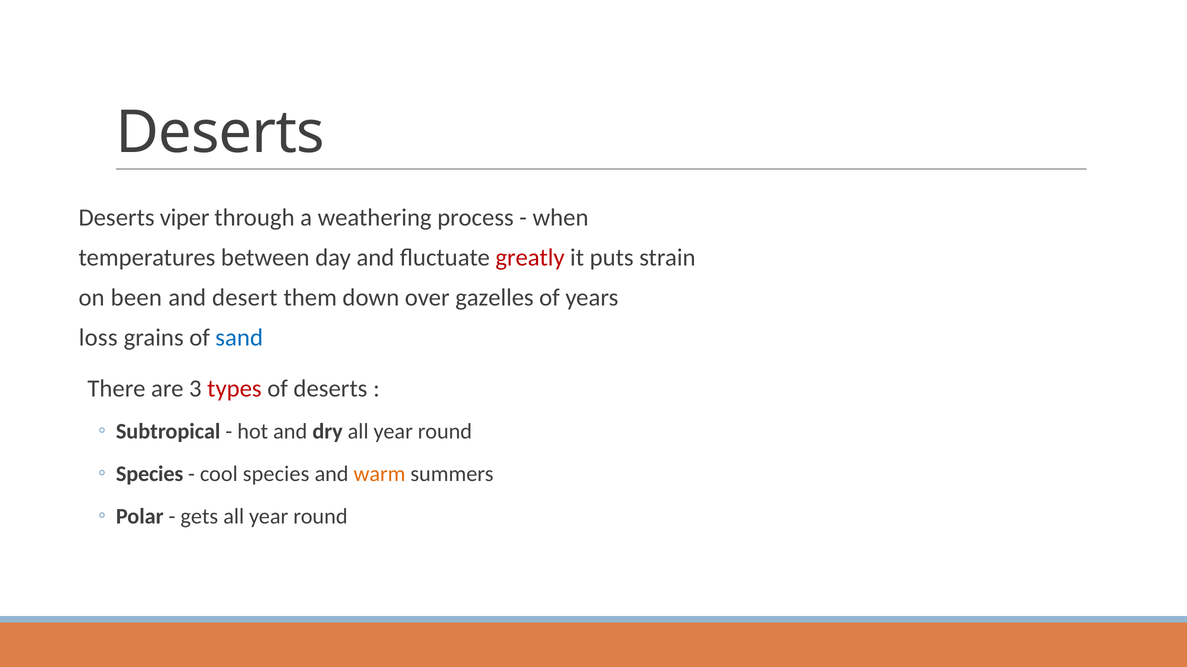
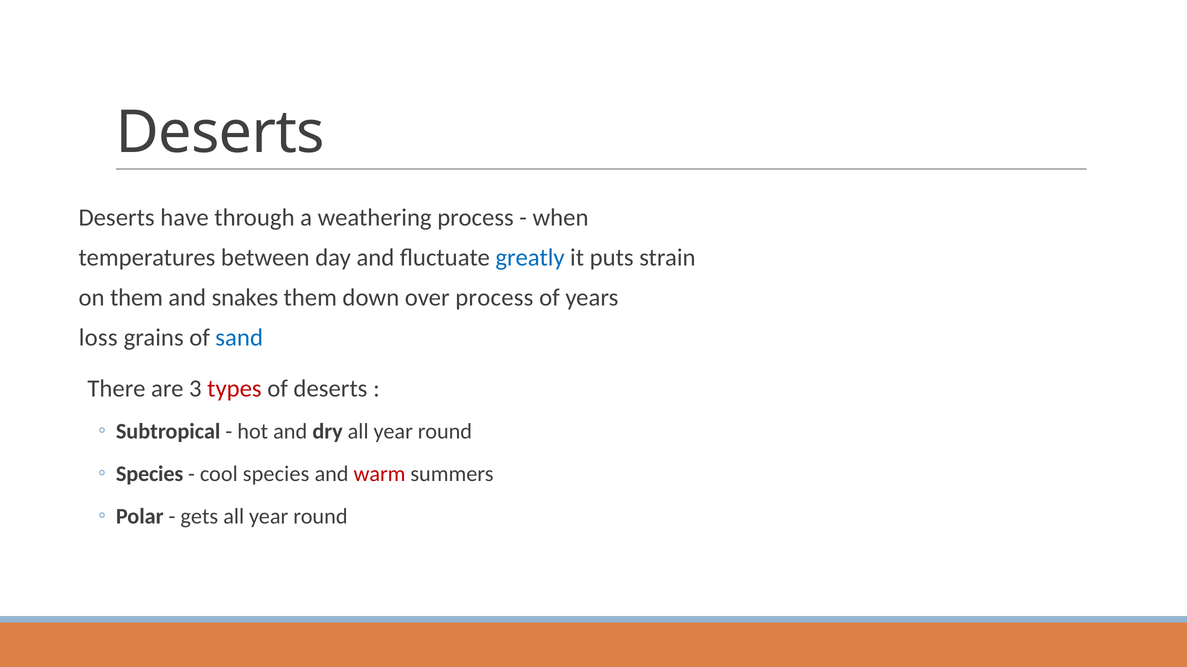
viper: viper -> have (184, 218)
greatly colour: red -> blue (530, 258)
on been: been -> them (137, 298)
desert: desert -> snakes (245, 298)
over gazelles: gazelles -> process (494, 298)
warm colour: orange -> red (380, 475)
